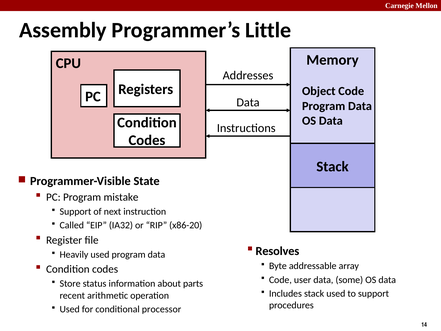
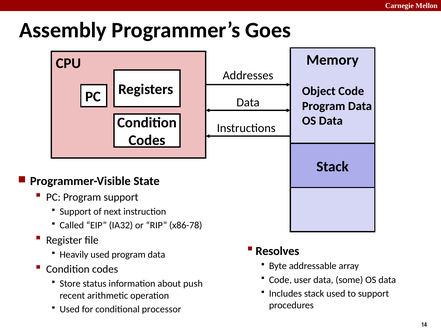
Little: Little -> Goes (268, 30)
Program mistake: mistake -> support (121, 197)
x86-20: x86-20 -> x86-78 (186, 225)
parts: parts -> push (193, 283)
